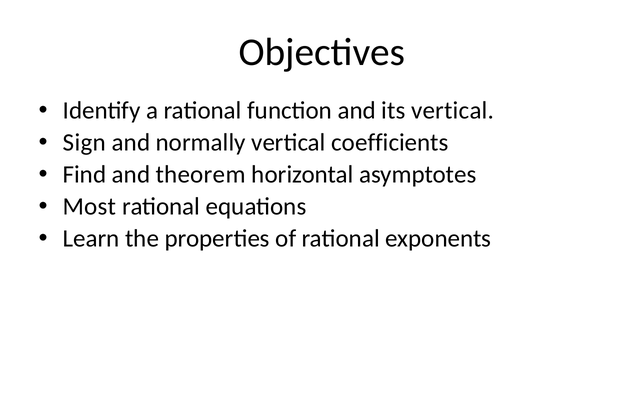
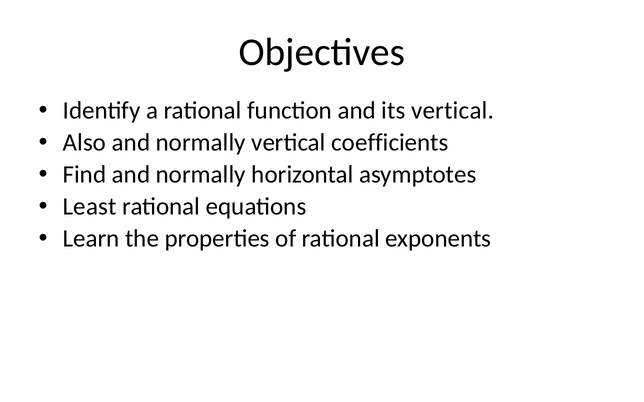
Sign: Sign -> Also (84, 143)
Find and theorem: theorem -> normally (201, 175)
Most: Most -> Least (90, 207)
